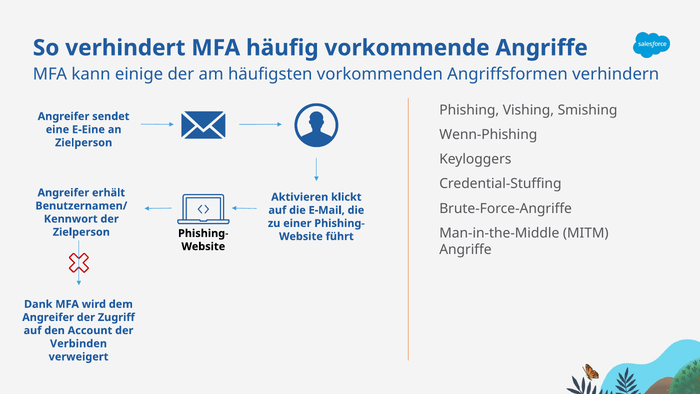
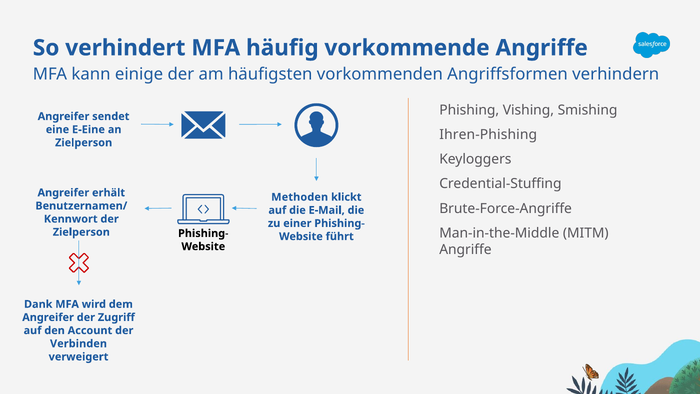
Wenn-Phishing: Wenn-Phishing -> Ihren-Phishing (488, 135)
Aktivieren: Aktivieren -> Methoden (300, 197)
